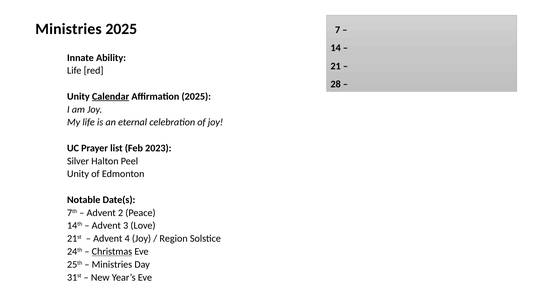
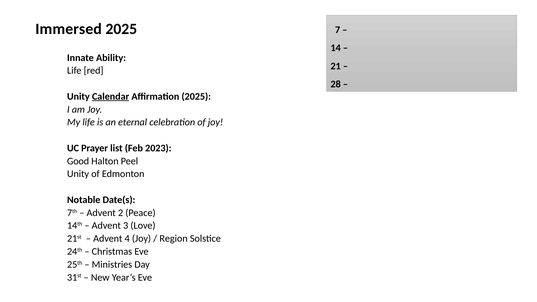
Ministries: Ministries -> Immersed (69, 29)
Silver: Silver -> Good (78, 161)
Christmas underline: present -> none (112, 252)
